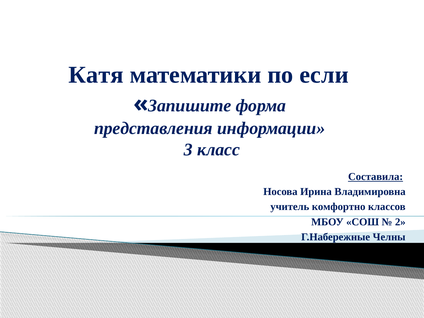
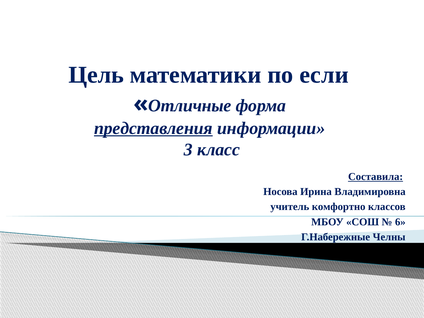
Катя: Катя -> Цель (96, 75)
Запишите: Запишите -> Отличные (190, 106)
представления underline: none -> present (153, 128)
2: 2 -> 6 (400, 222)
